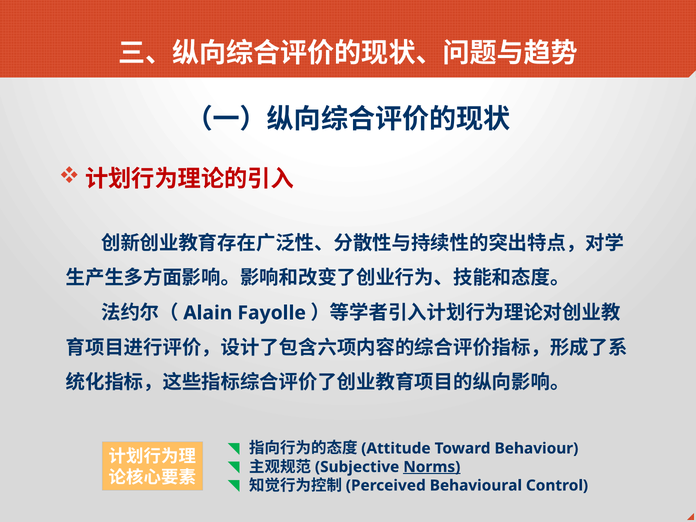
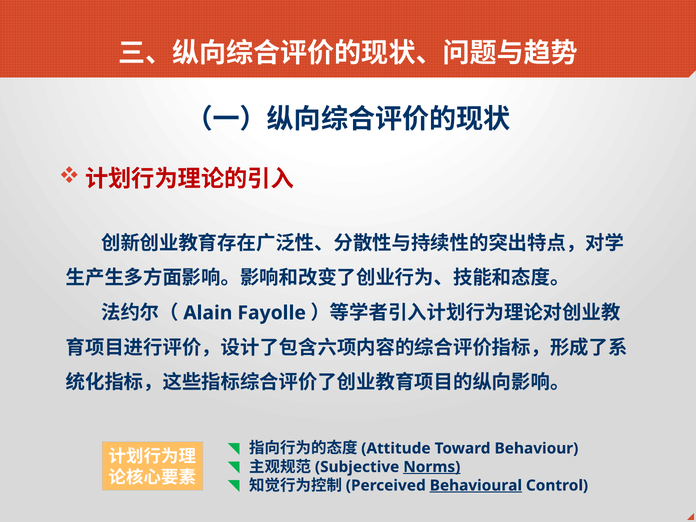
Behavioural underline: none -> present (476, 485)
